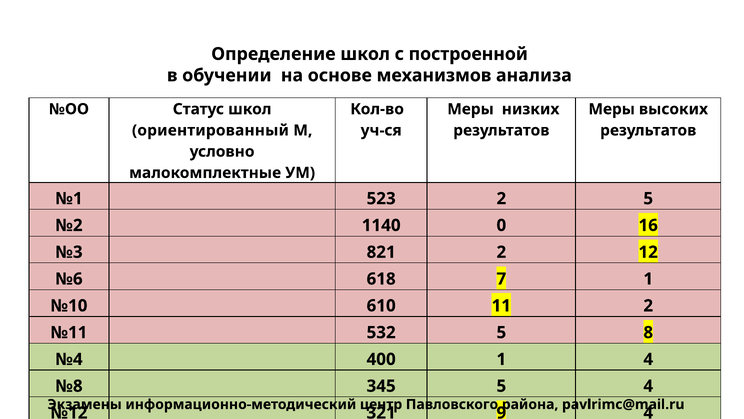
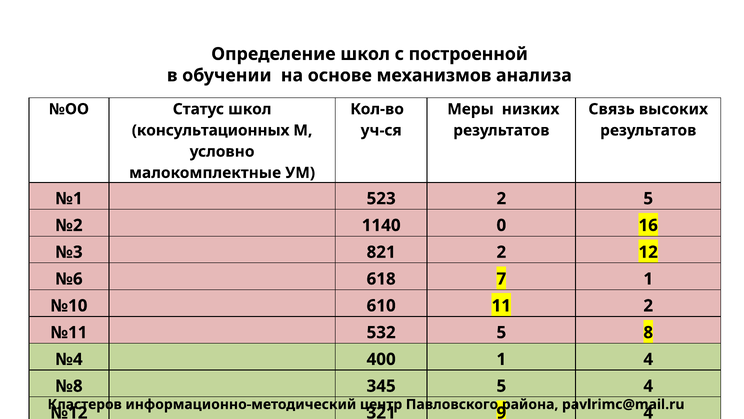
Меры: Меры -> Связь (612, 109)
ориентированный: ориентированный -> консультационных (211, 130)
Экзамены: Экзамены -> Кластеров (85, 404)
